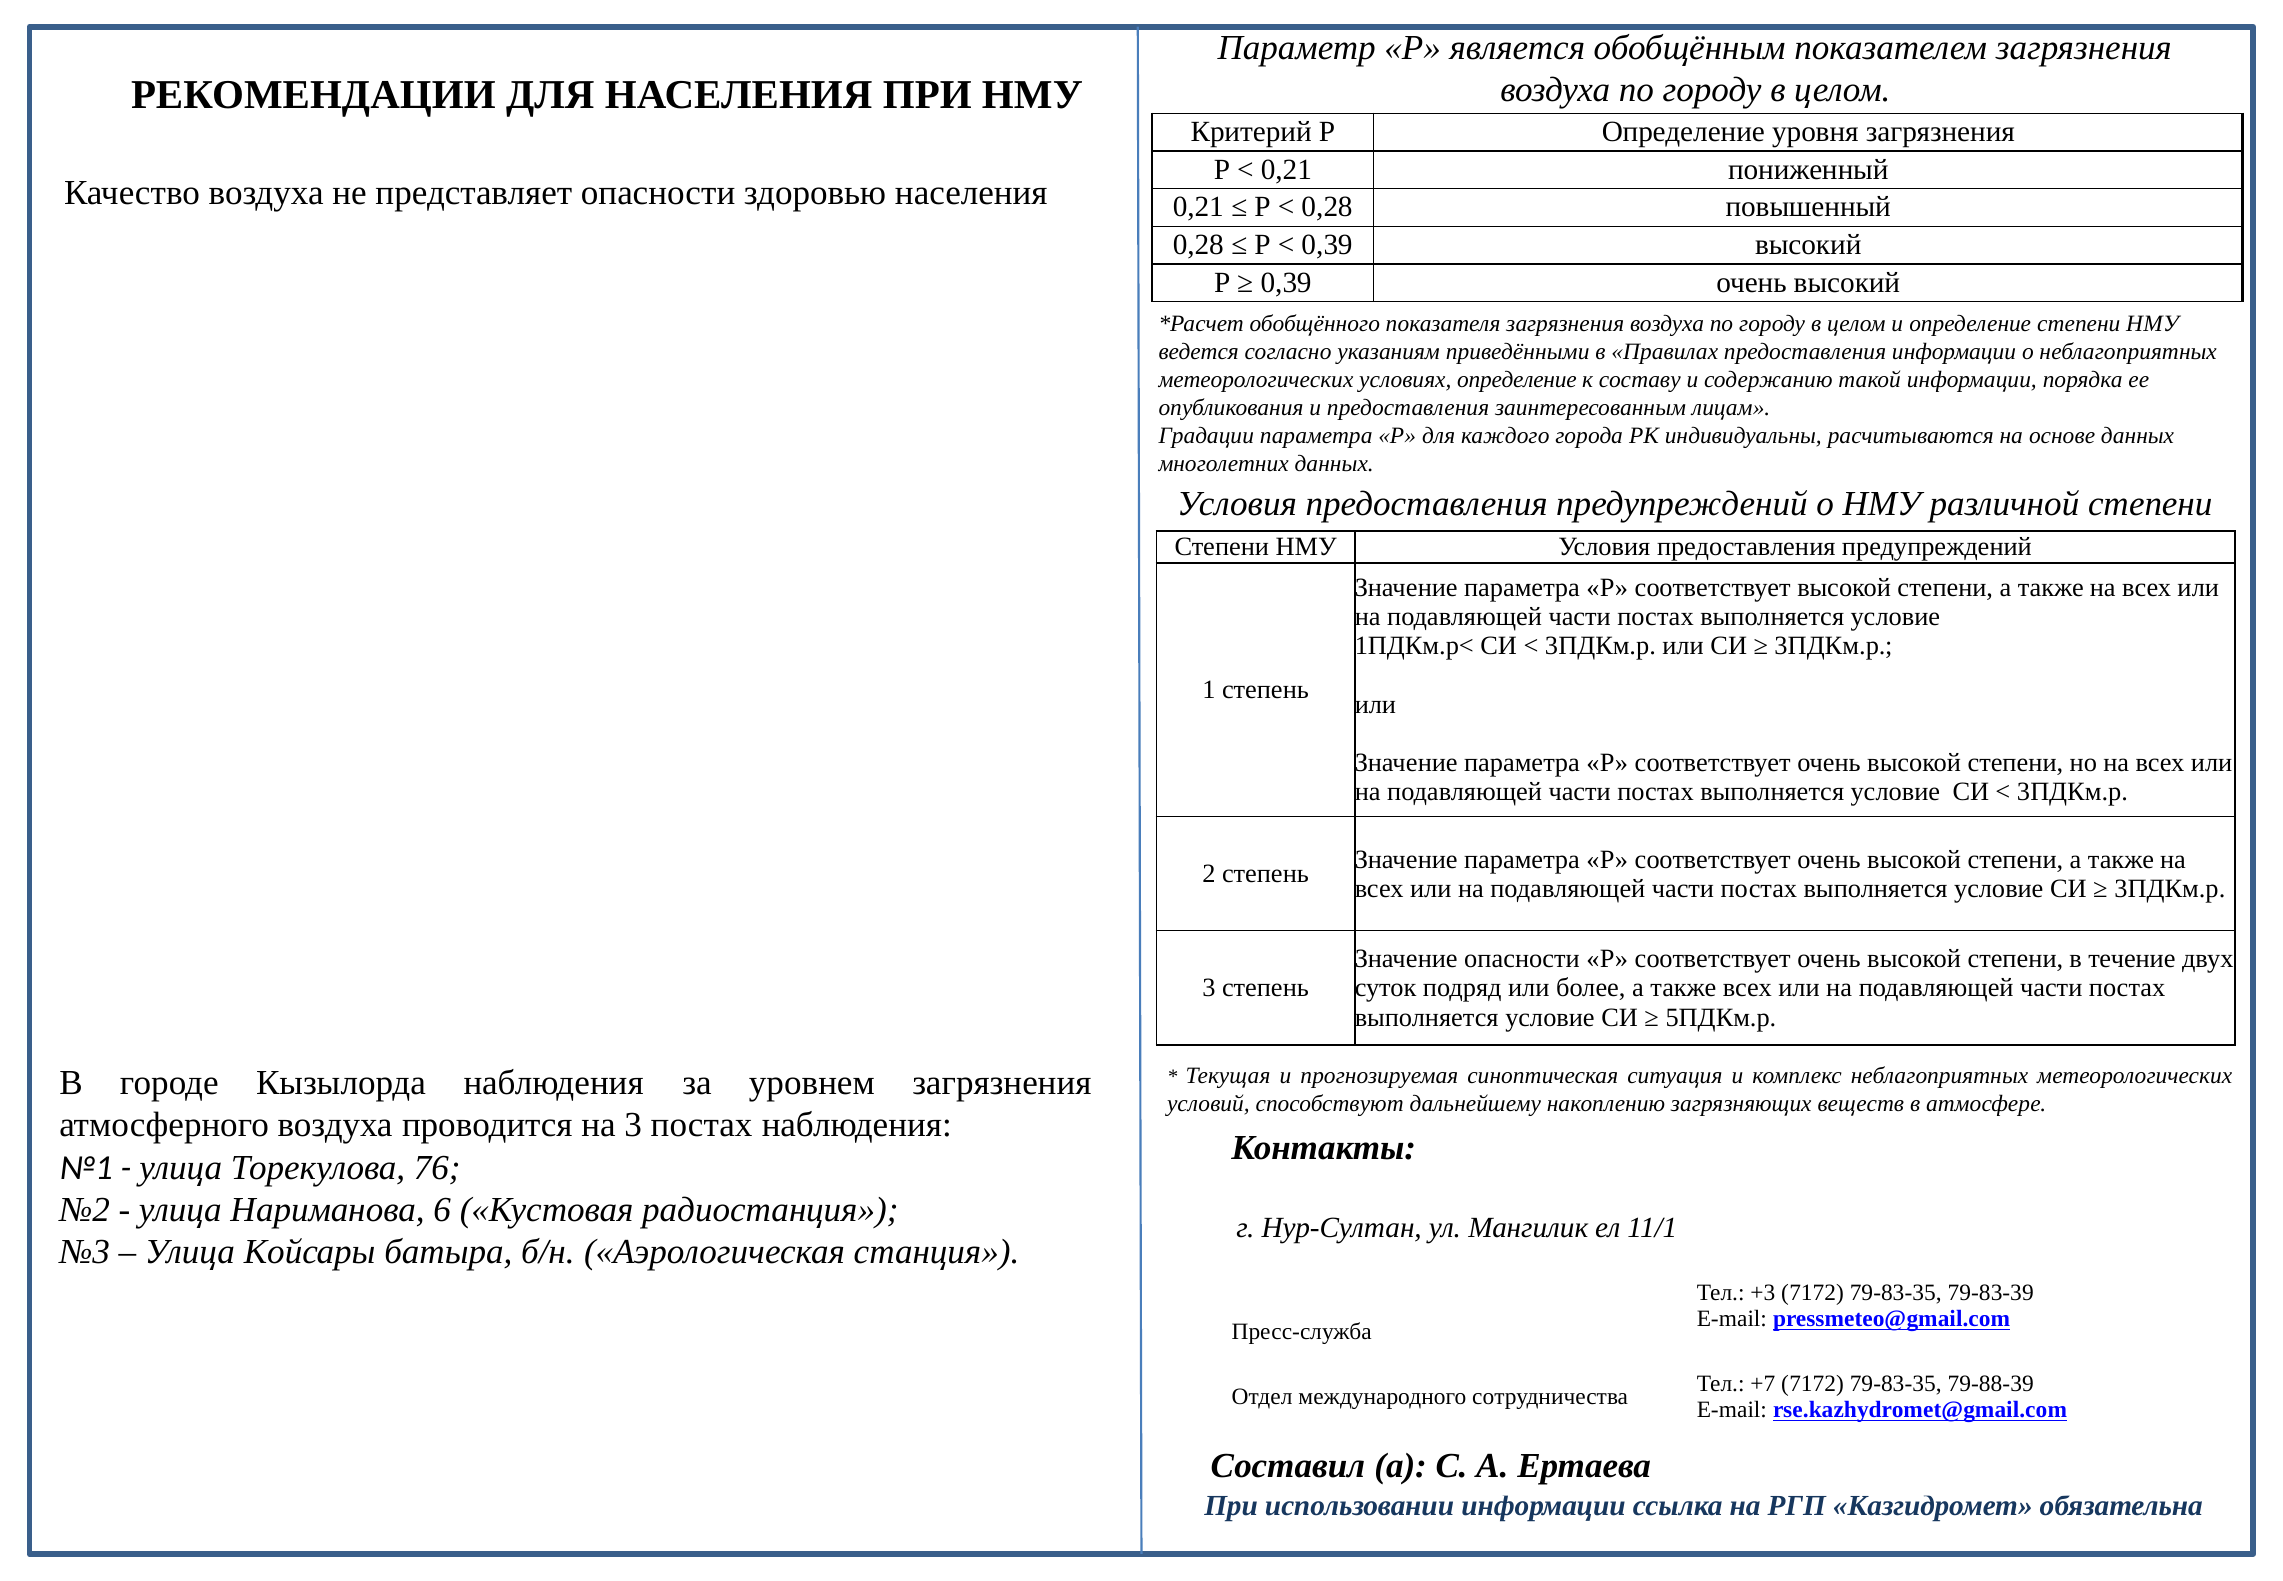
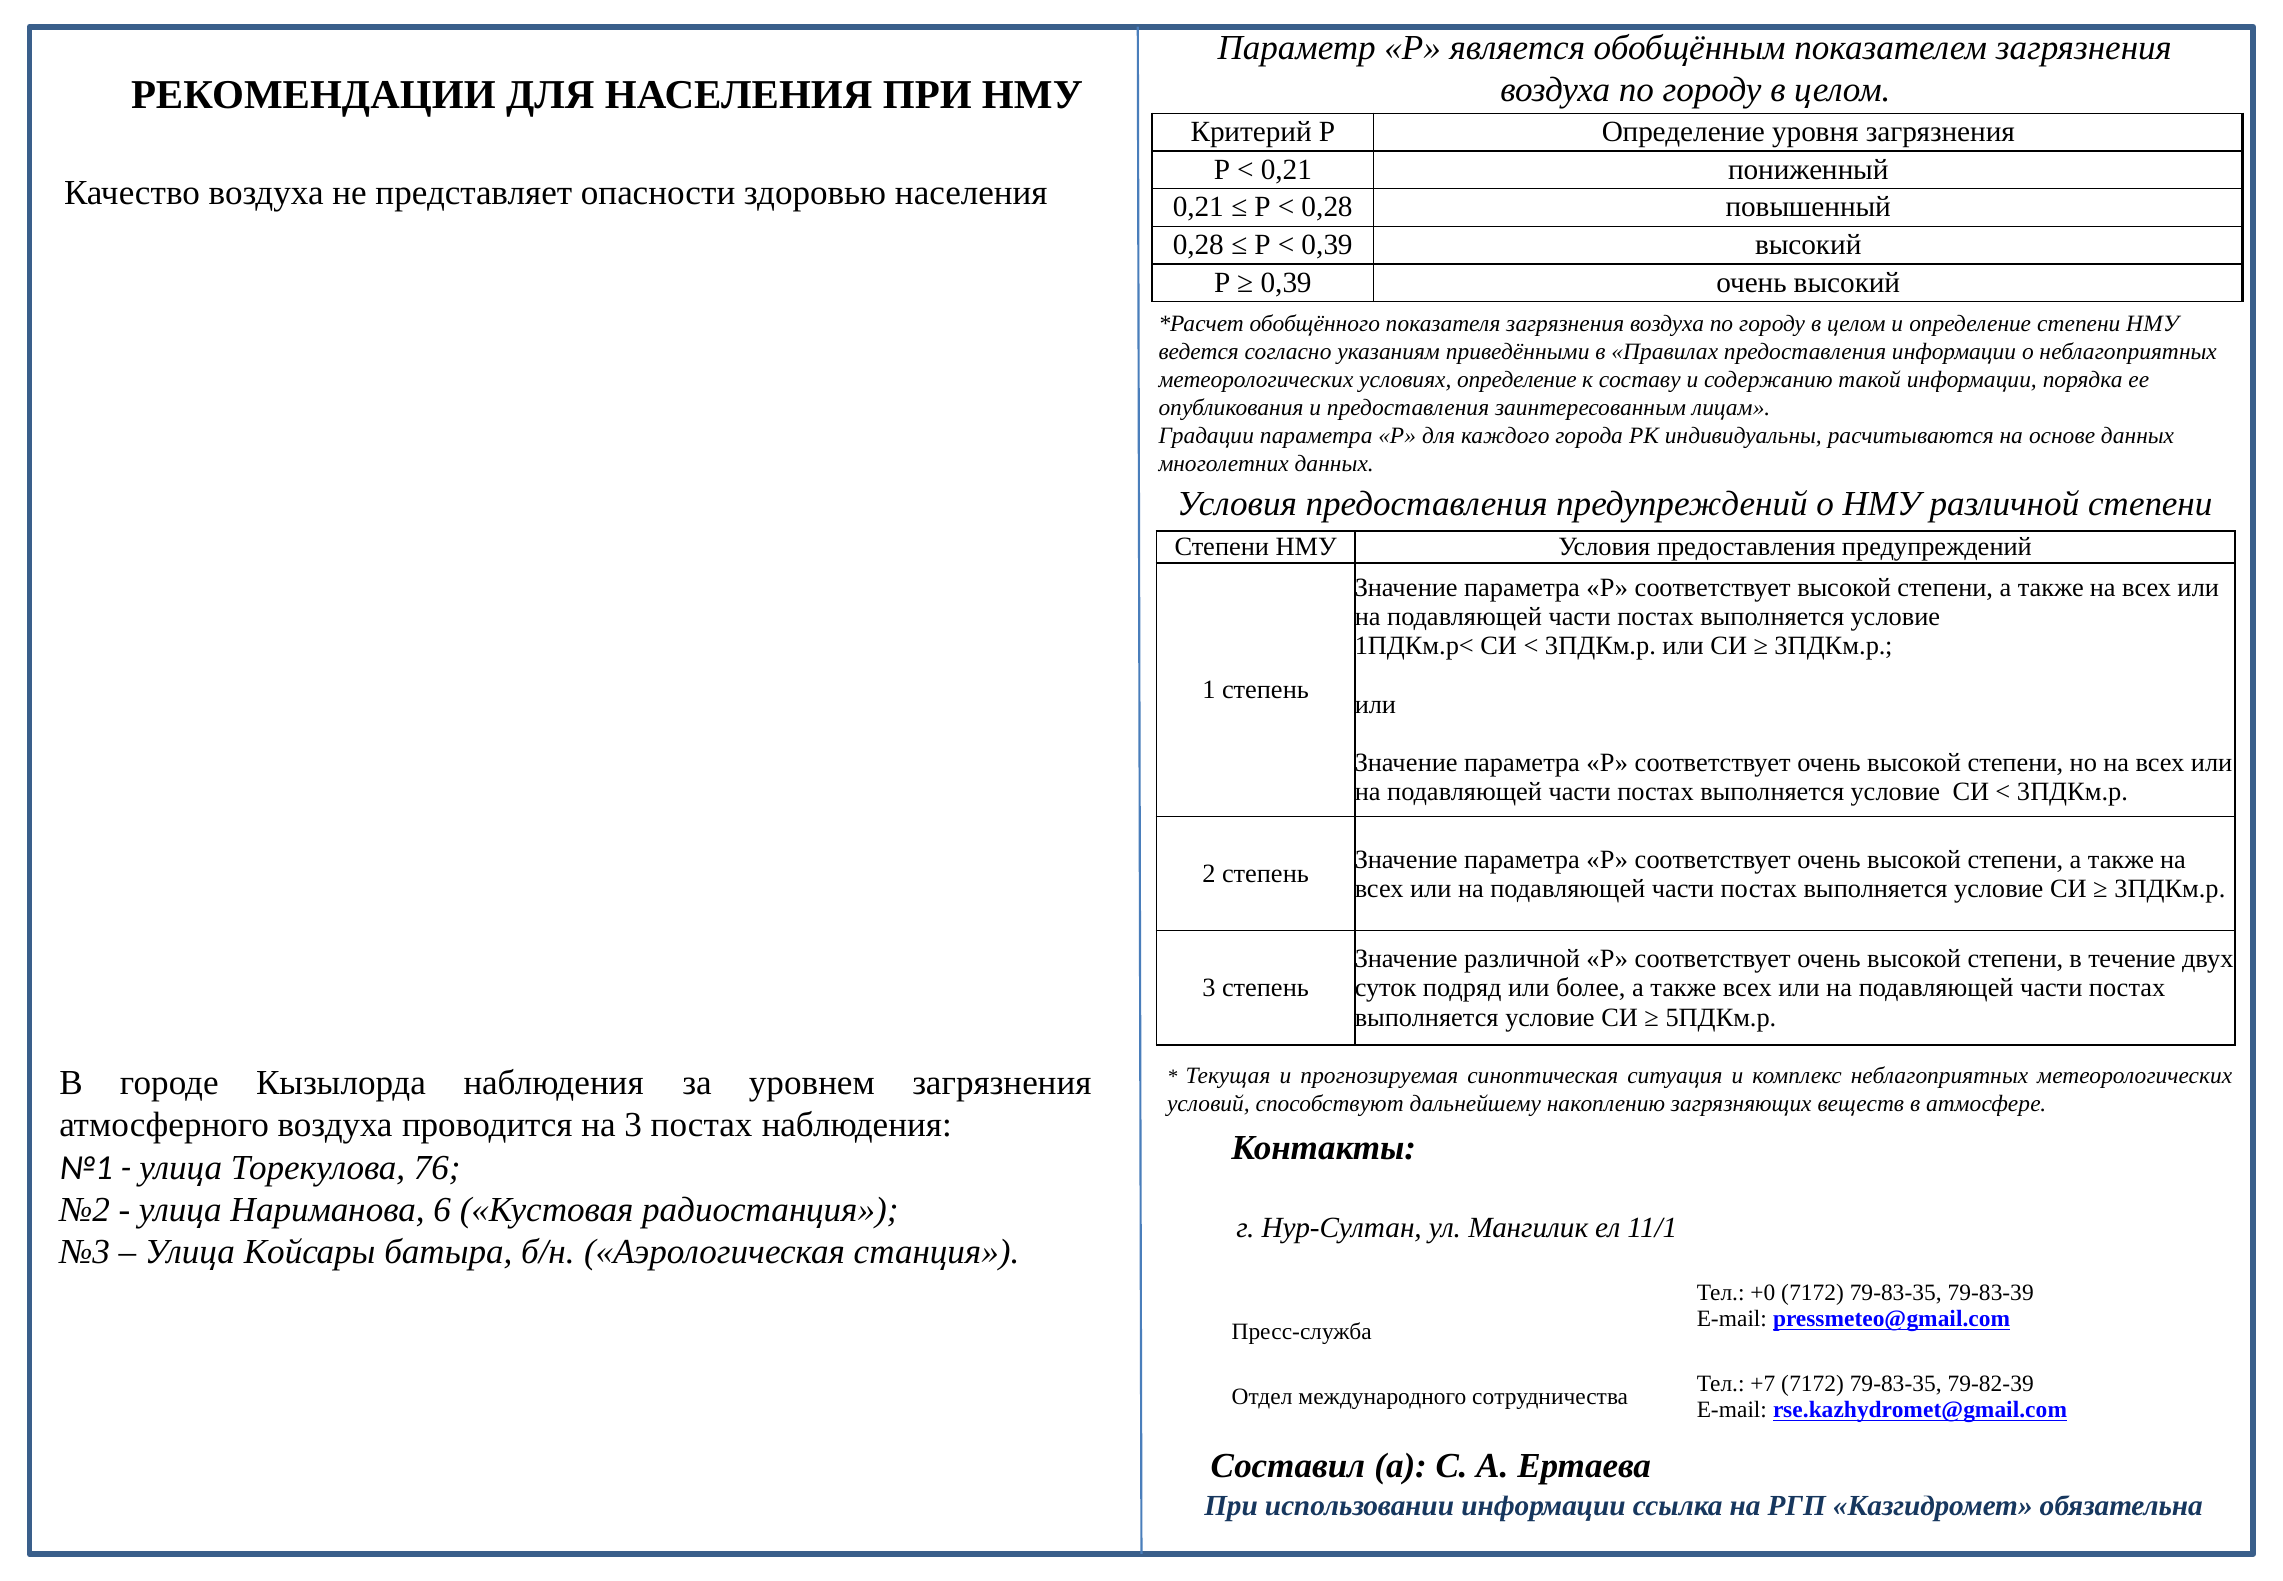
Значение опасности: опасности -> различной (1522, 959)
+3: +3 -> +0 (1763, 1292)
79-88-39: 79-88-39 -> 79-82-39 (1991, 1384)
